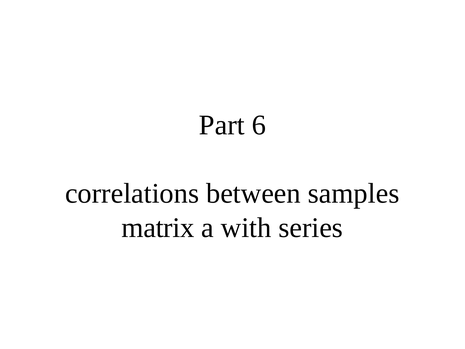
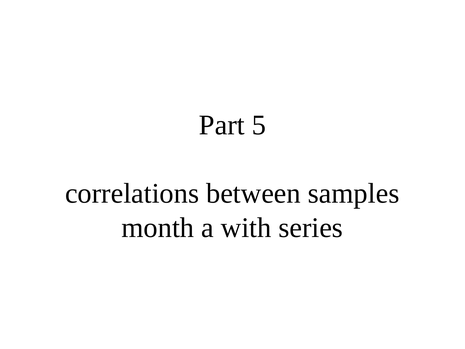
6: 6 -> 5 (259, 125)
matrix: matrix -> month (158, 228)
